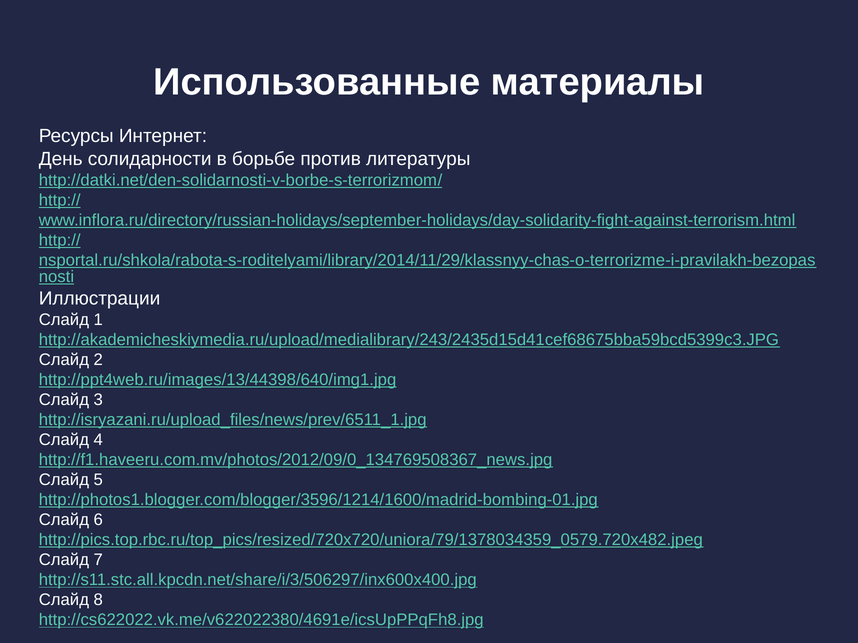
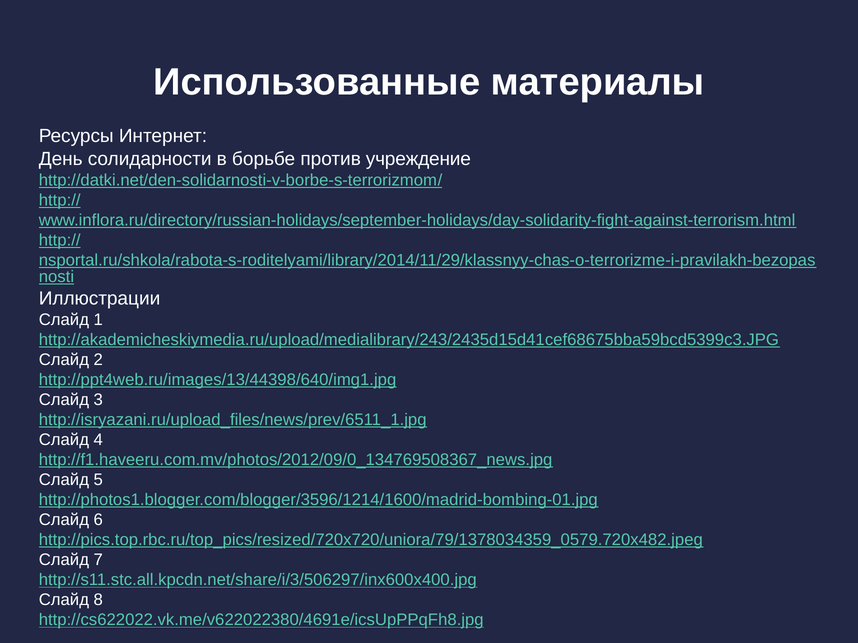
литературы: литературы -> учреждение (418, 159)
